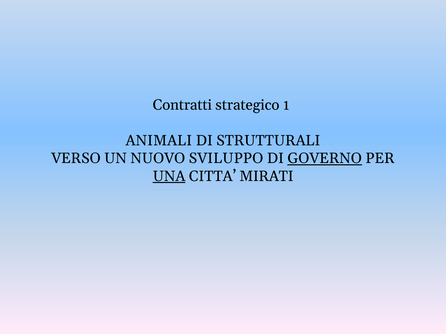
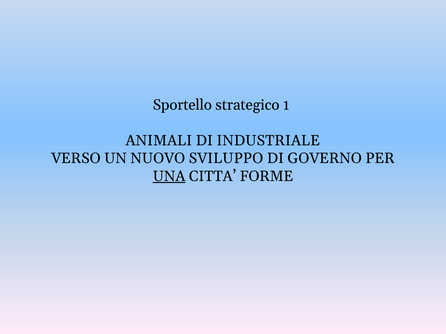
Contratti: Contratti -> Sportello (182, 105)
STRUTTURALI: STRUTTURALI -> INDUSTRIALE (268, 141)
GOVERNO underline: present -> none (325, 159)
MIRATI: MIRATI -> FORME (266, 176)
